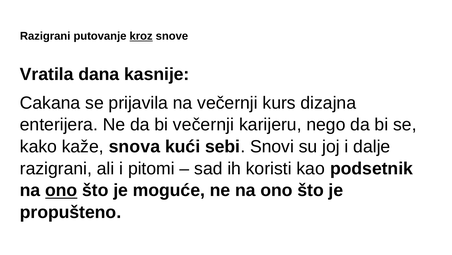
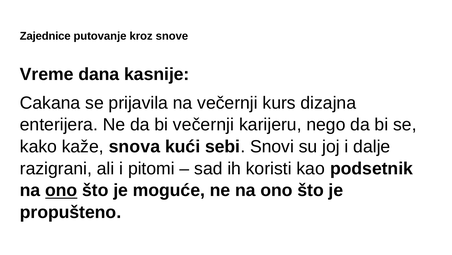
Razigrani: Razigrani -> Zajednice (45, 36)
kroz underline: present -> none (141, 36)
Vratila: Vratila -> Vreme (47, 74)
